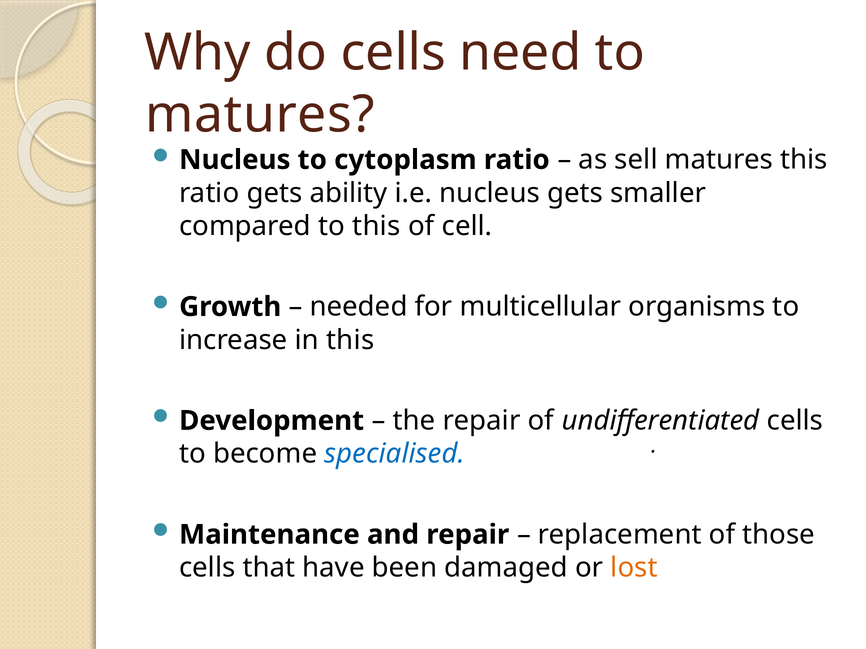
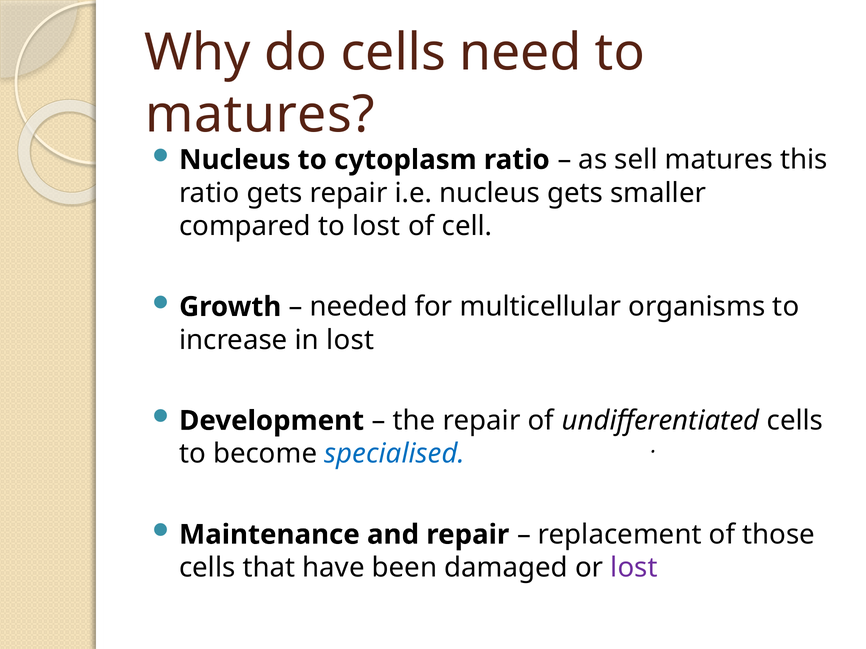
gets ability: ability -> repair (348, 193)
to this: this -> lost (376, 226)
in this: this -> lost (350, 340)
lost colour: orange -> purple (634, 568)
